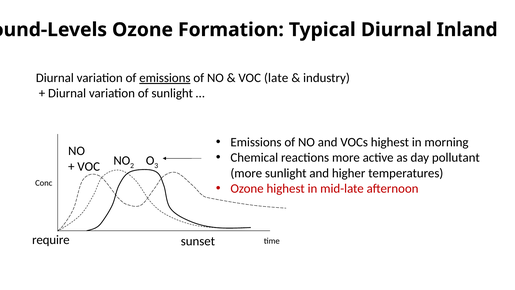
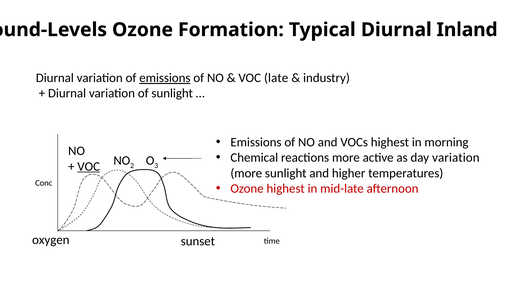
day pollutant: pollutant -> variation (456, 157)
VOC underline: none -> present (89, 166)
require: require -> oxygen (51, 240)
